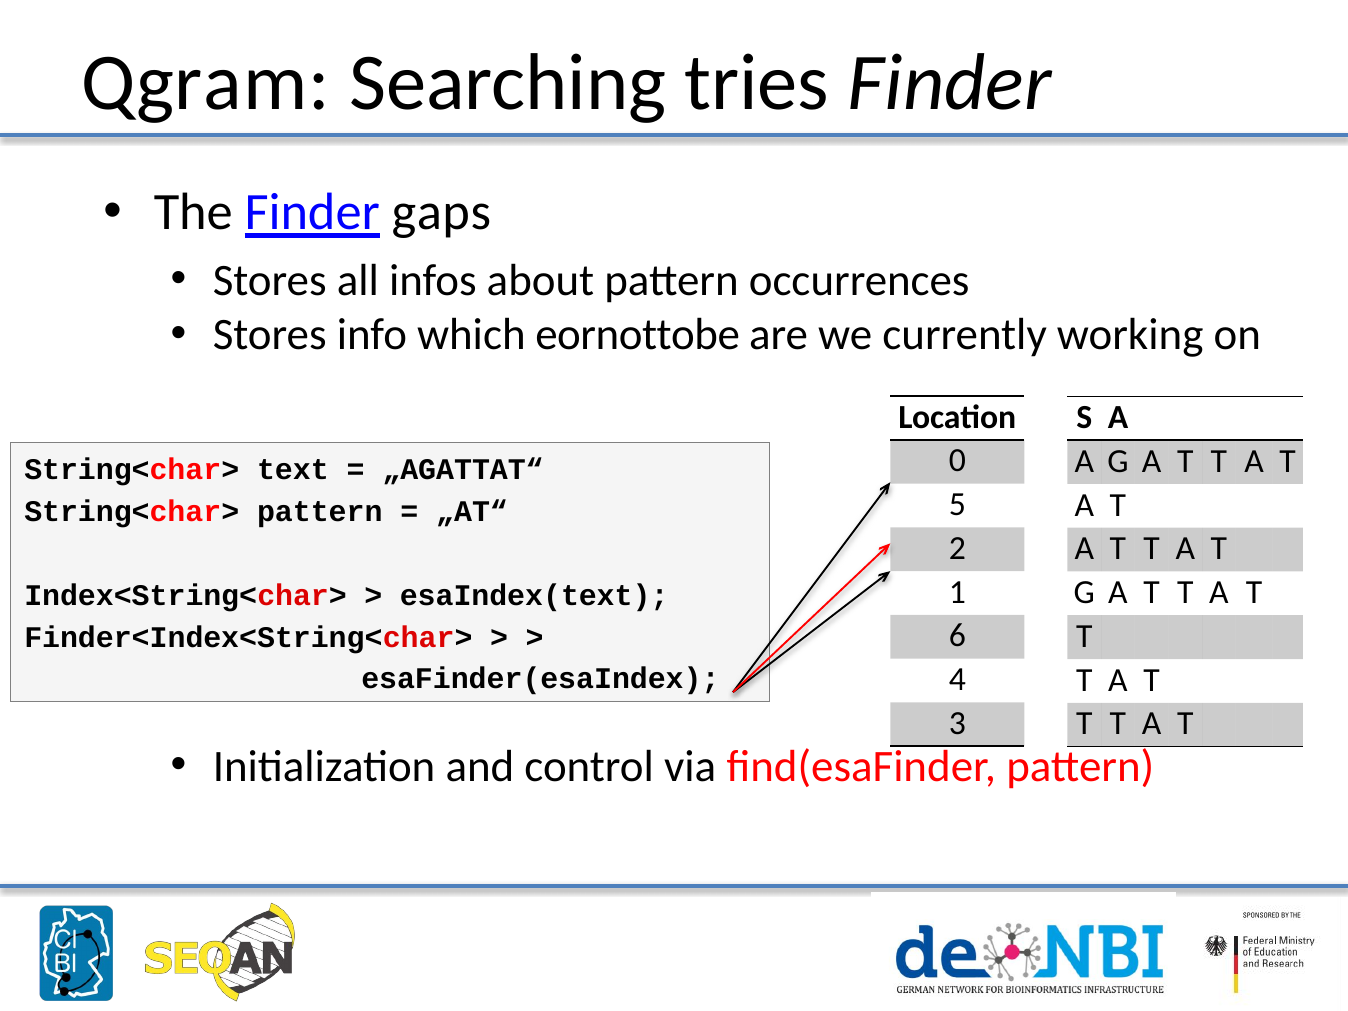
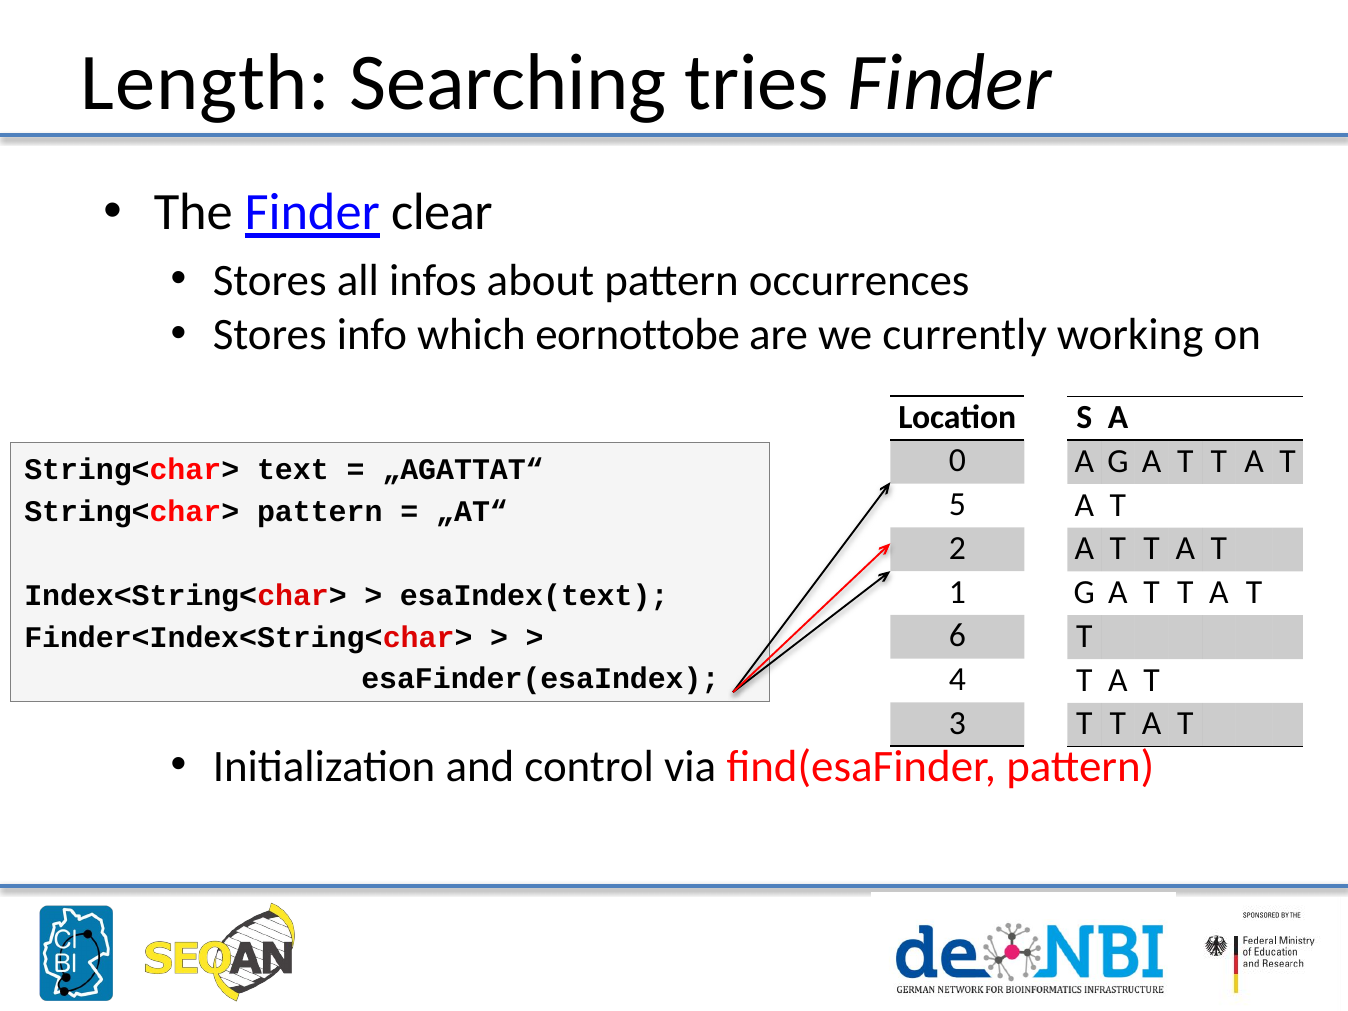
Qgram: Qgram -> Length (206, 83)
gaps: gaps -> clear (442, 212)
